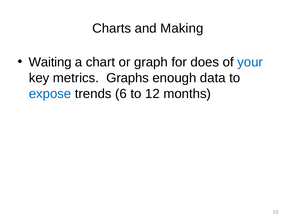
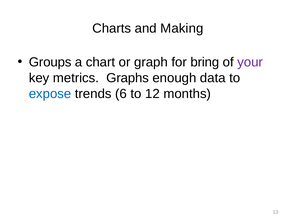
Waiting: Waiting -> Groups (50, 62)
does: does -> bring (205, 62)
your colour: blue -> purple (250, 62)
